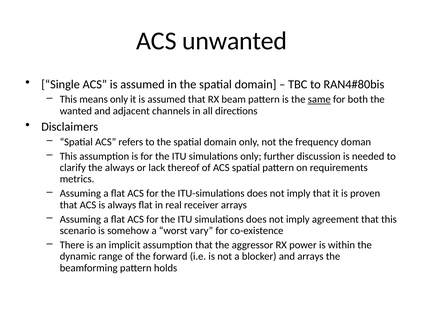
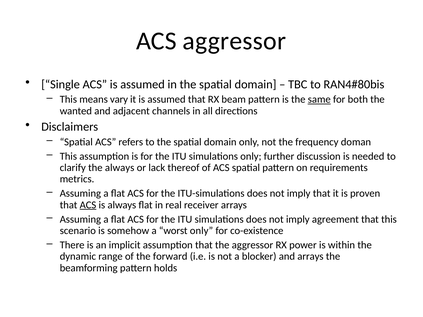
ACS unwanted: unwanted -> aggressor (234, 41)
means only: only -> vary (119, 100)
ACS underline: none -> present (88, 205)
worst vary: vary -> only (201, 231)
